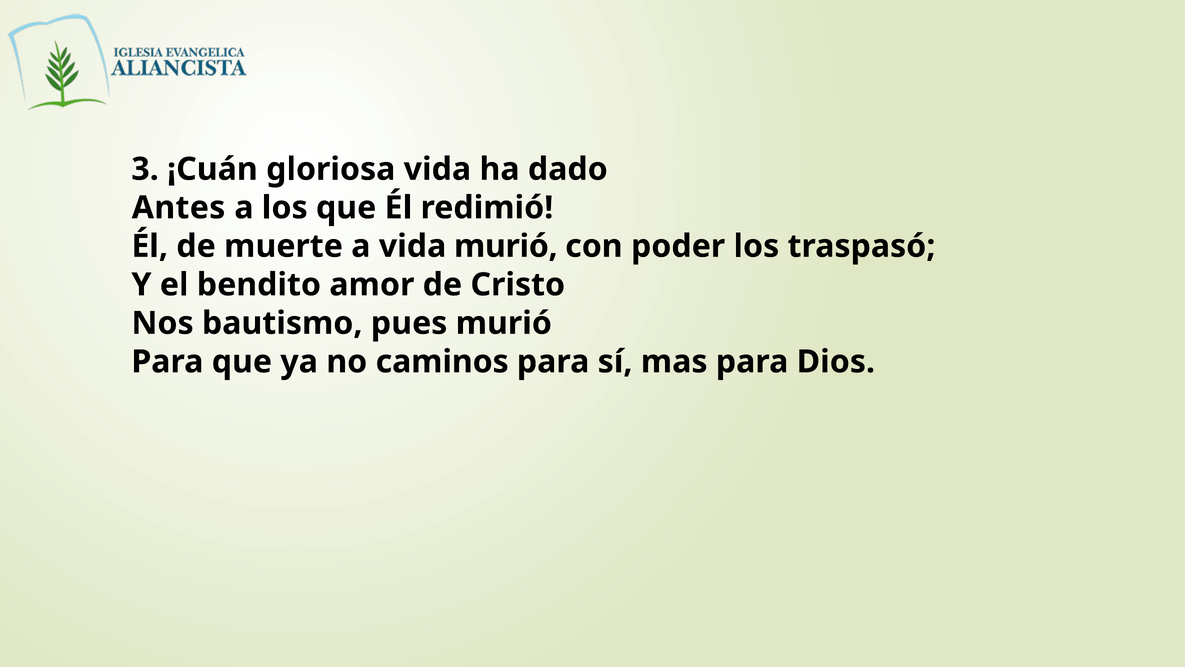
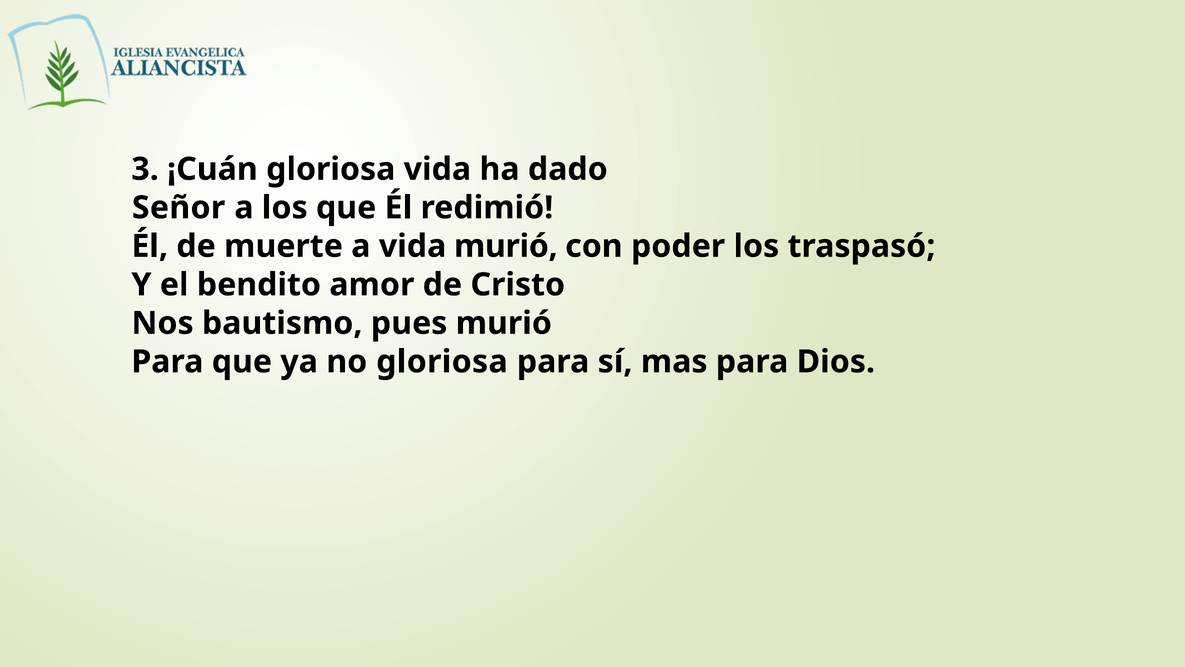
Antes: Antes -> Señor (179, 208)
no caminos: caminos -> gloriosa (442, 362)
